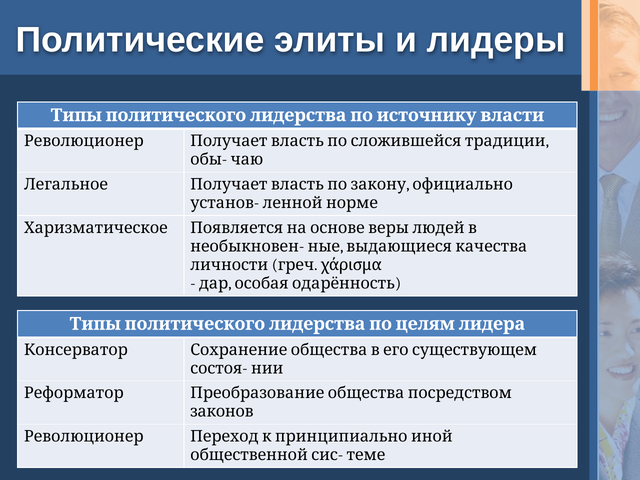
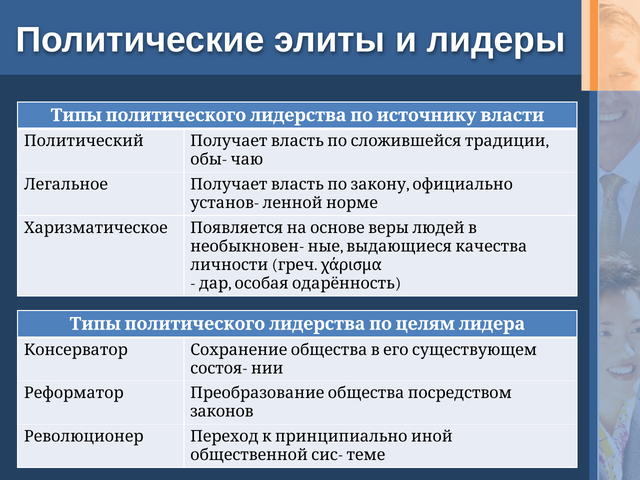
Революционер: Революционер -> Политический (84, 141)
